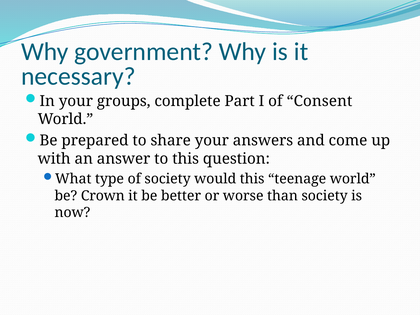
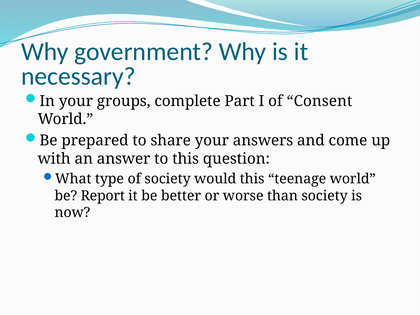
Crown: Crown -> Report (103, 196)
